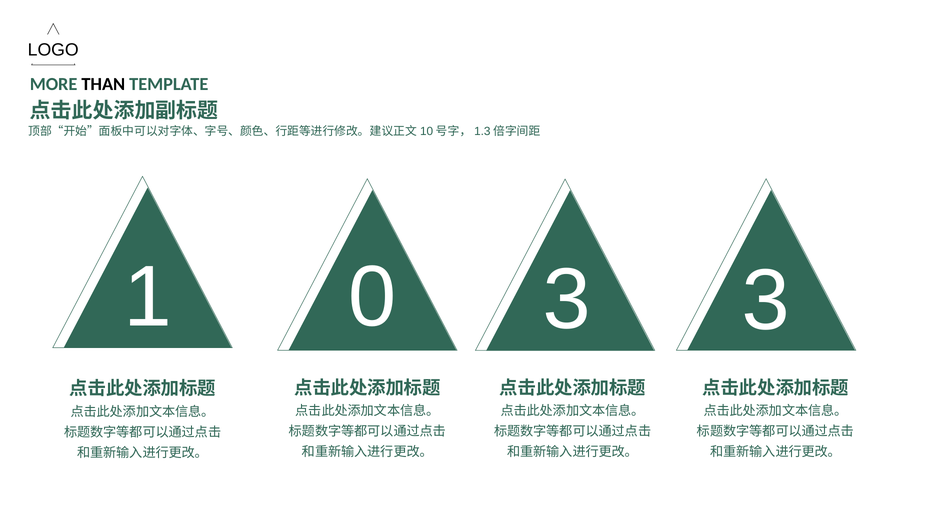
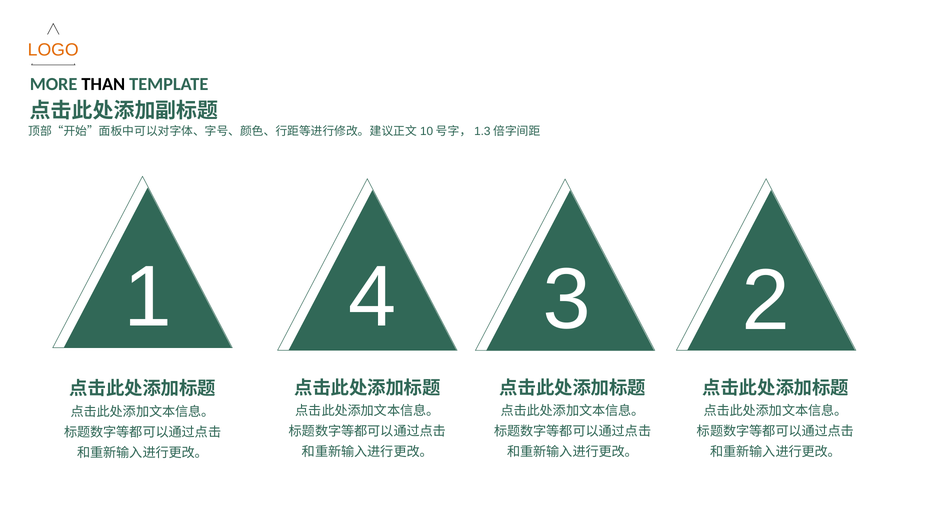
LOGO colour: black -> orange (53, 50)
0: 0 -> 4 (372, 298)
3 3: 3 -> 2 (766, 301)
